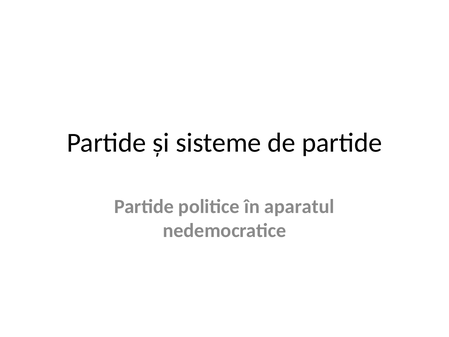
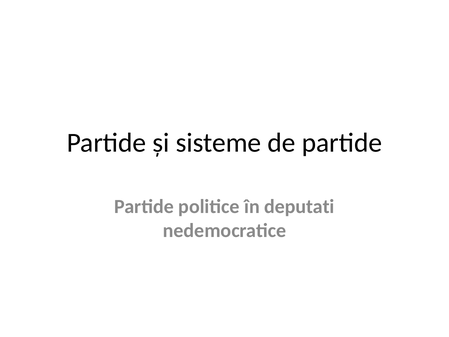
aparatul: aparatul -> deputati (299, 206)
